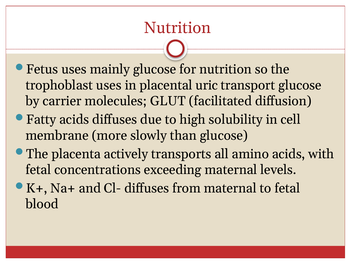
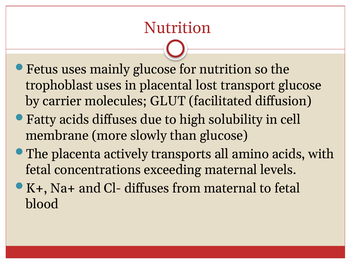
uric: uric -> lost (207, 85)
